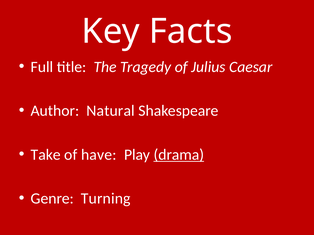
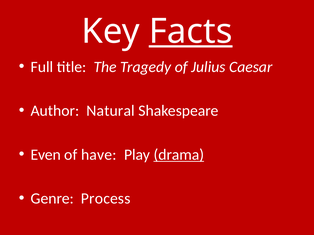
Facts underline: none -> present (191, 31)
Take: Take -> Even (46, 155)
Turning: Turning -> Process (106, 199)
